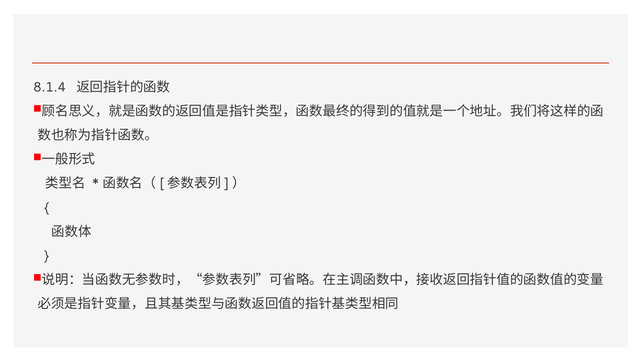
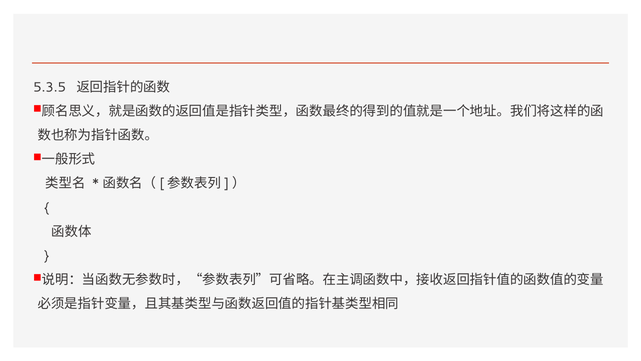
8.1.4: 8.1.4 -> 5.3.5 (50, 87)
